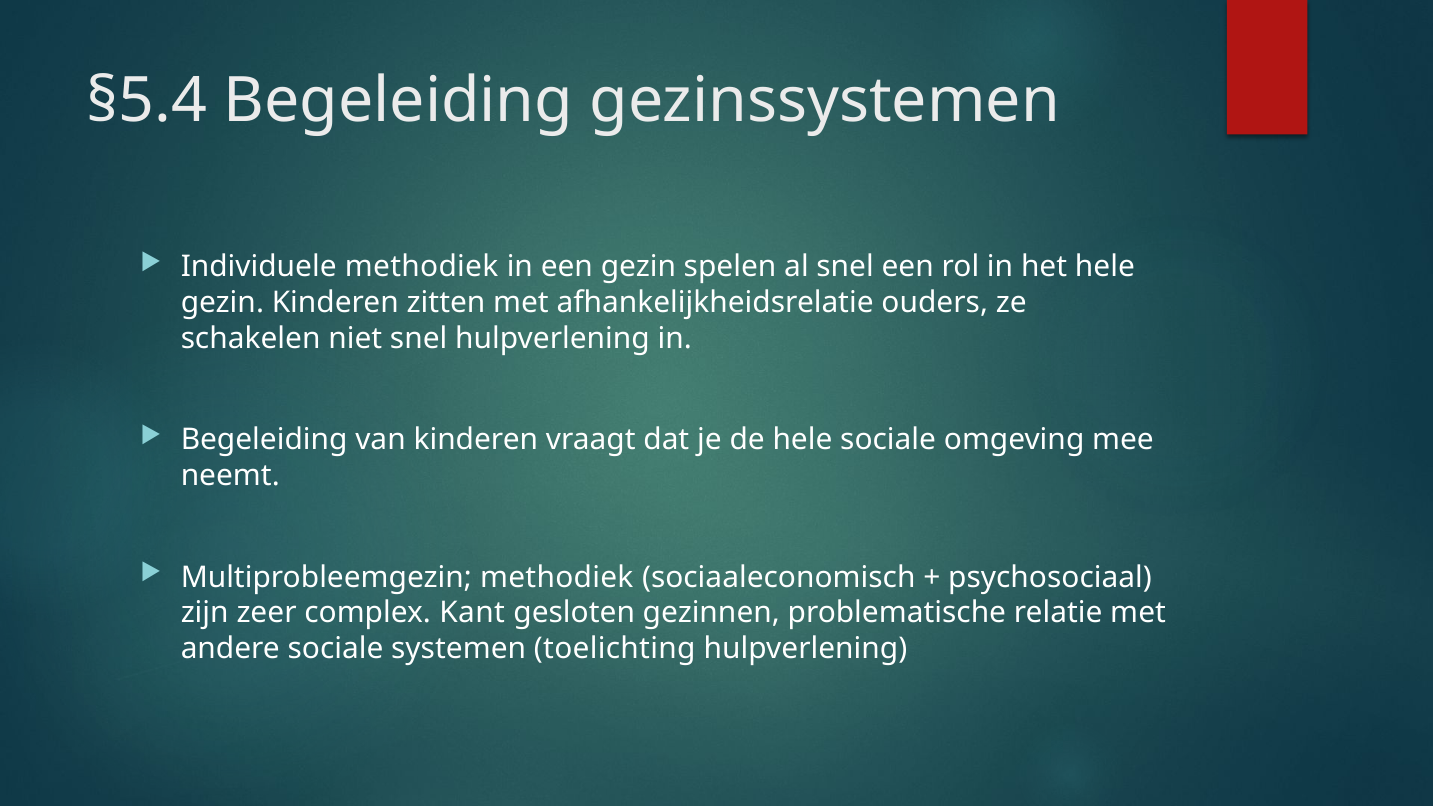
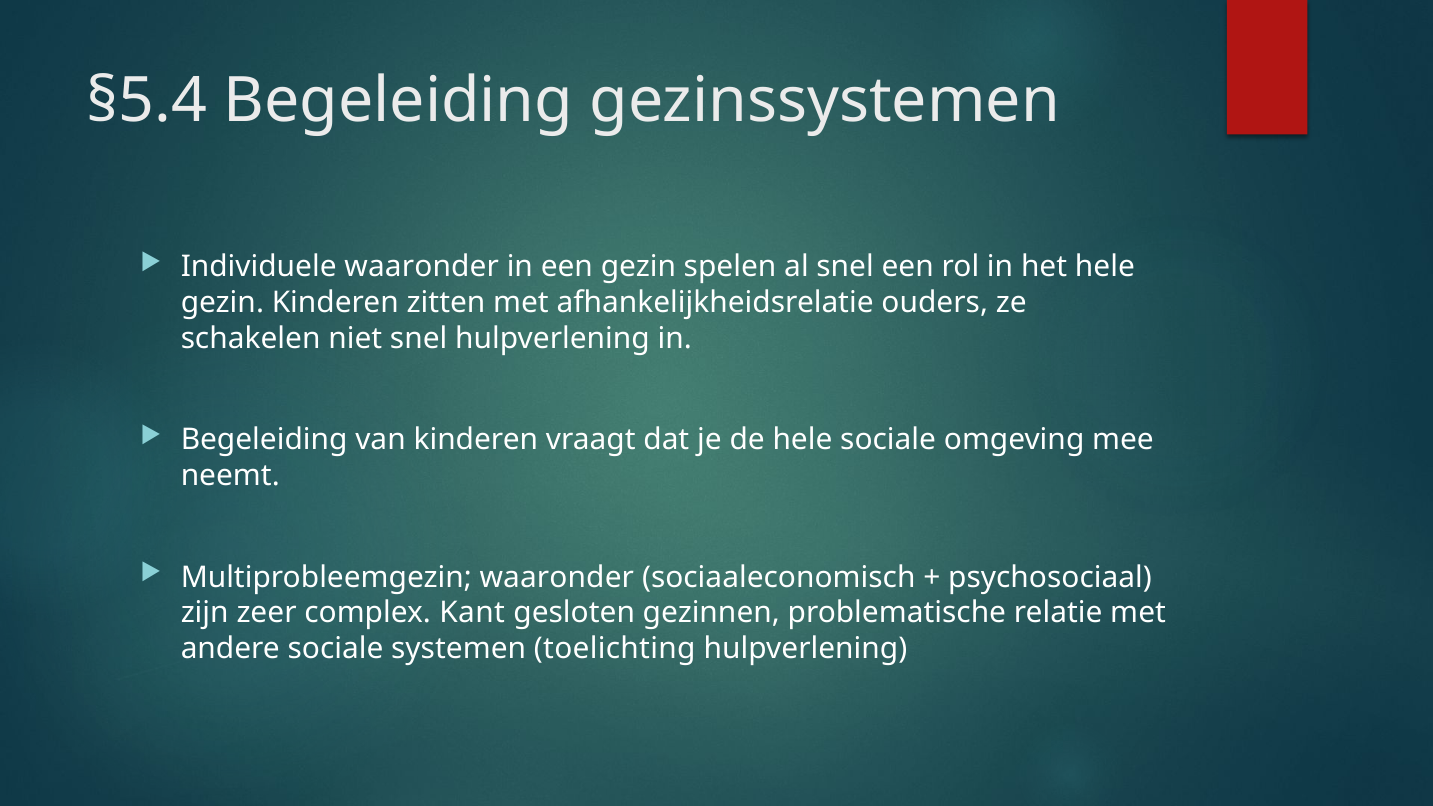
Individuele methodiek: methodiek -> waaronder (422, 267)
Multiprobleemgezin methodiek: methodiek -> waaronder (557, 577)
